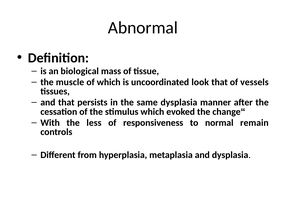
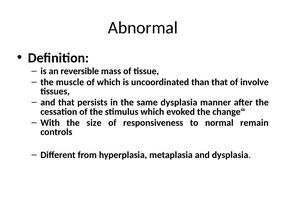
biological: biological -> reversible (80, 71)
look: look -> than (200, 82)
vessels: vessels -> involve (255, 82)
less: less -> size (94, 122)
